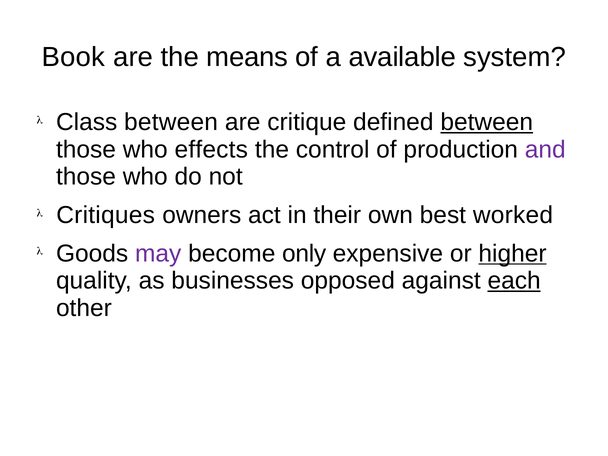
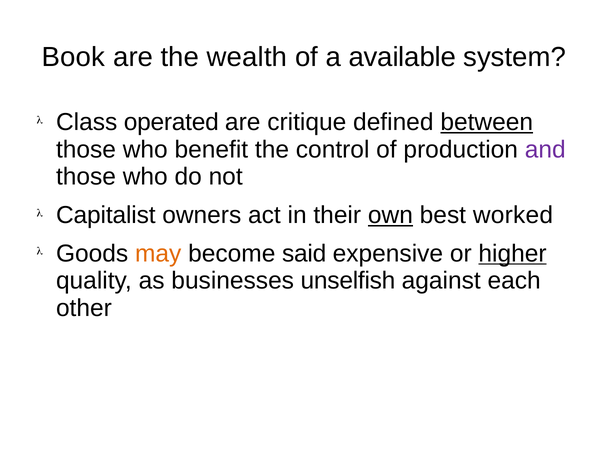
means: means -> wealth (247, 57)
Class between: between -> operated (171, 122)
effects: effects -> benefit (211, 150)
Critiques: Critiques -> Capitalist (106, 215)
own underline: none -> present (390, 215)
may colour: purple -> orange (158, 253)
only: only -> said (304, 253)
opposed: opposed -> unselfish (348, 281)
each underline: present -> none (514, 281)
